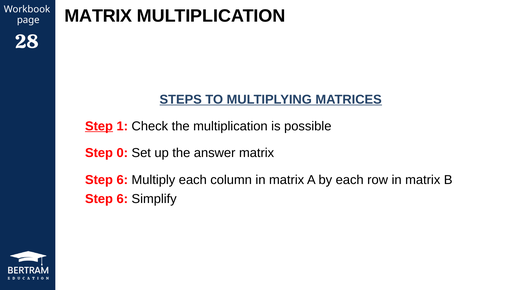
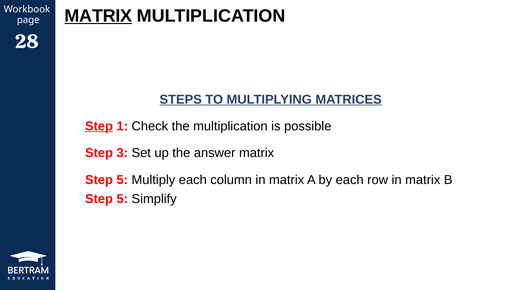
MATRIX underline: none -> present (98, 16)
0: 0 -> 3 (122, 153)
6: 6 -> 5 (122, 180)
6: 6 -> 5 (122, 199)
